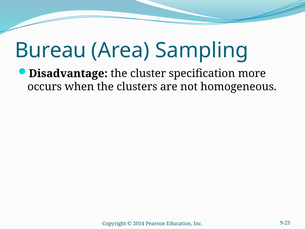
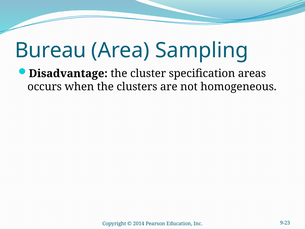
more: more -> areas (252, 73)
